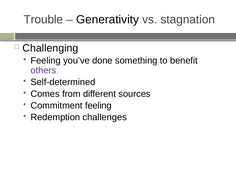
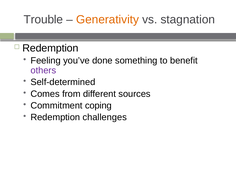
Generativity colour: black -> orange (108, 20)
Challenging: Challenging -> Redemption (50, 48)
Commitment feeling: feeling -> coping (98, 106)
